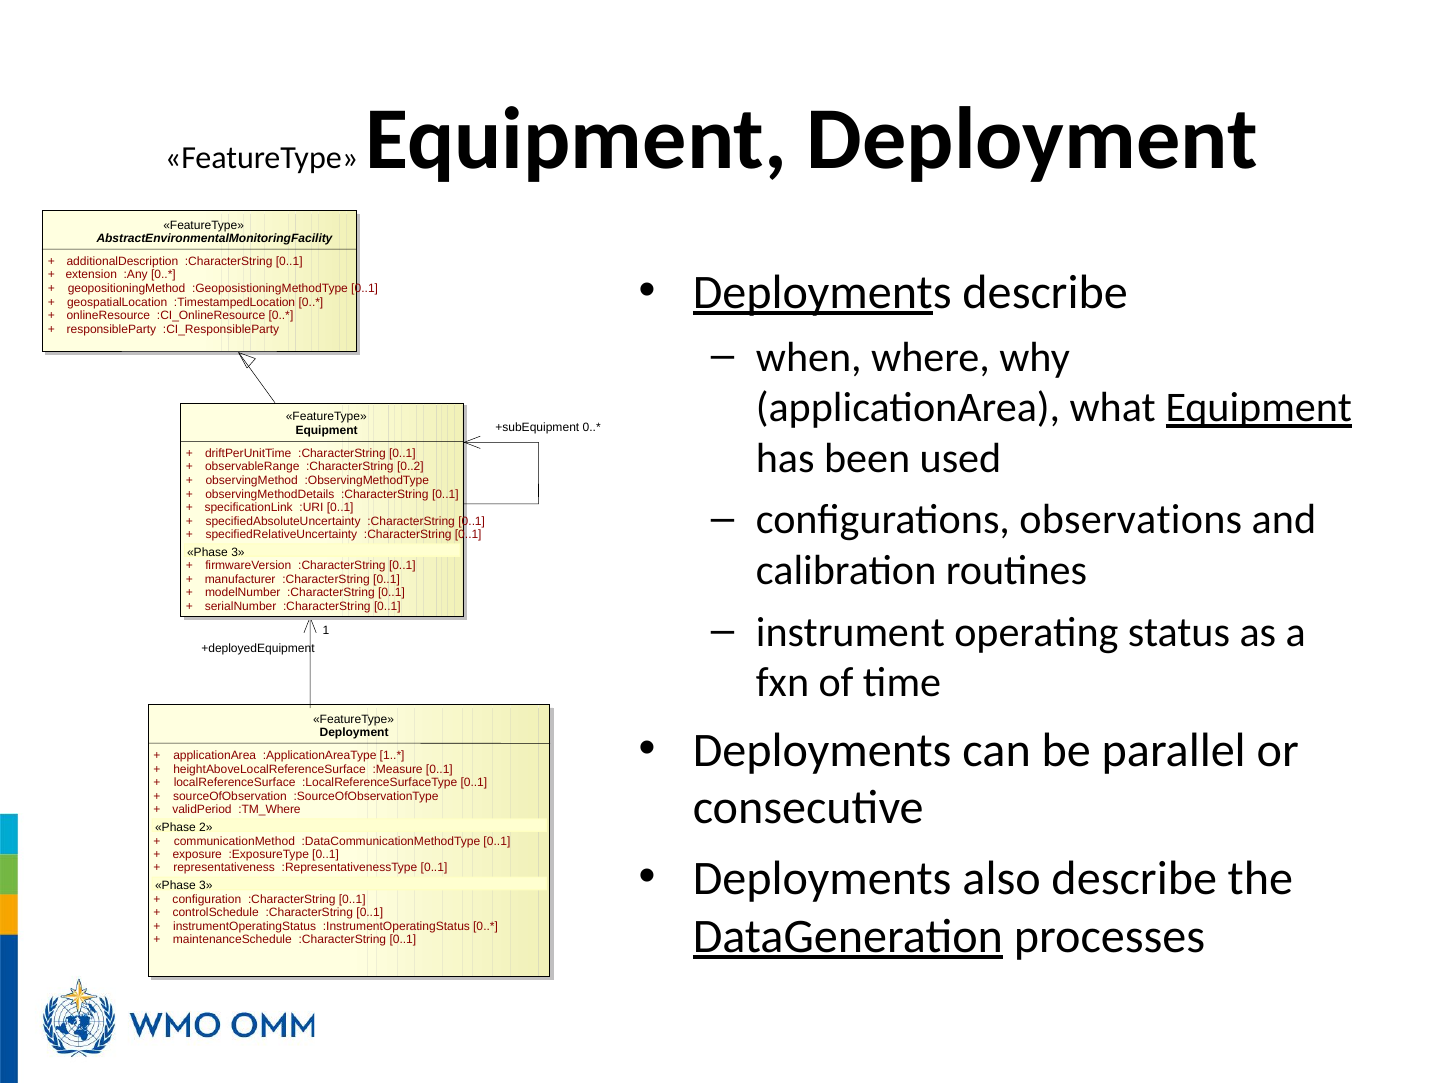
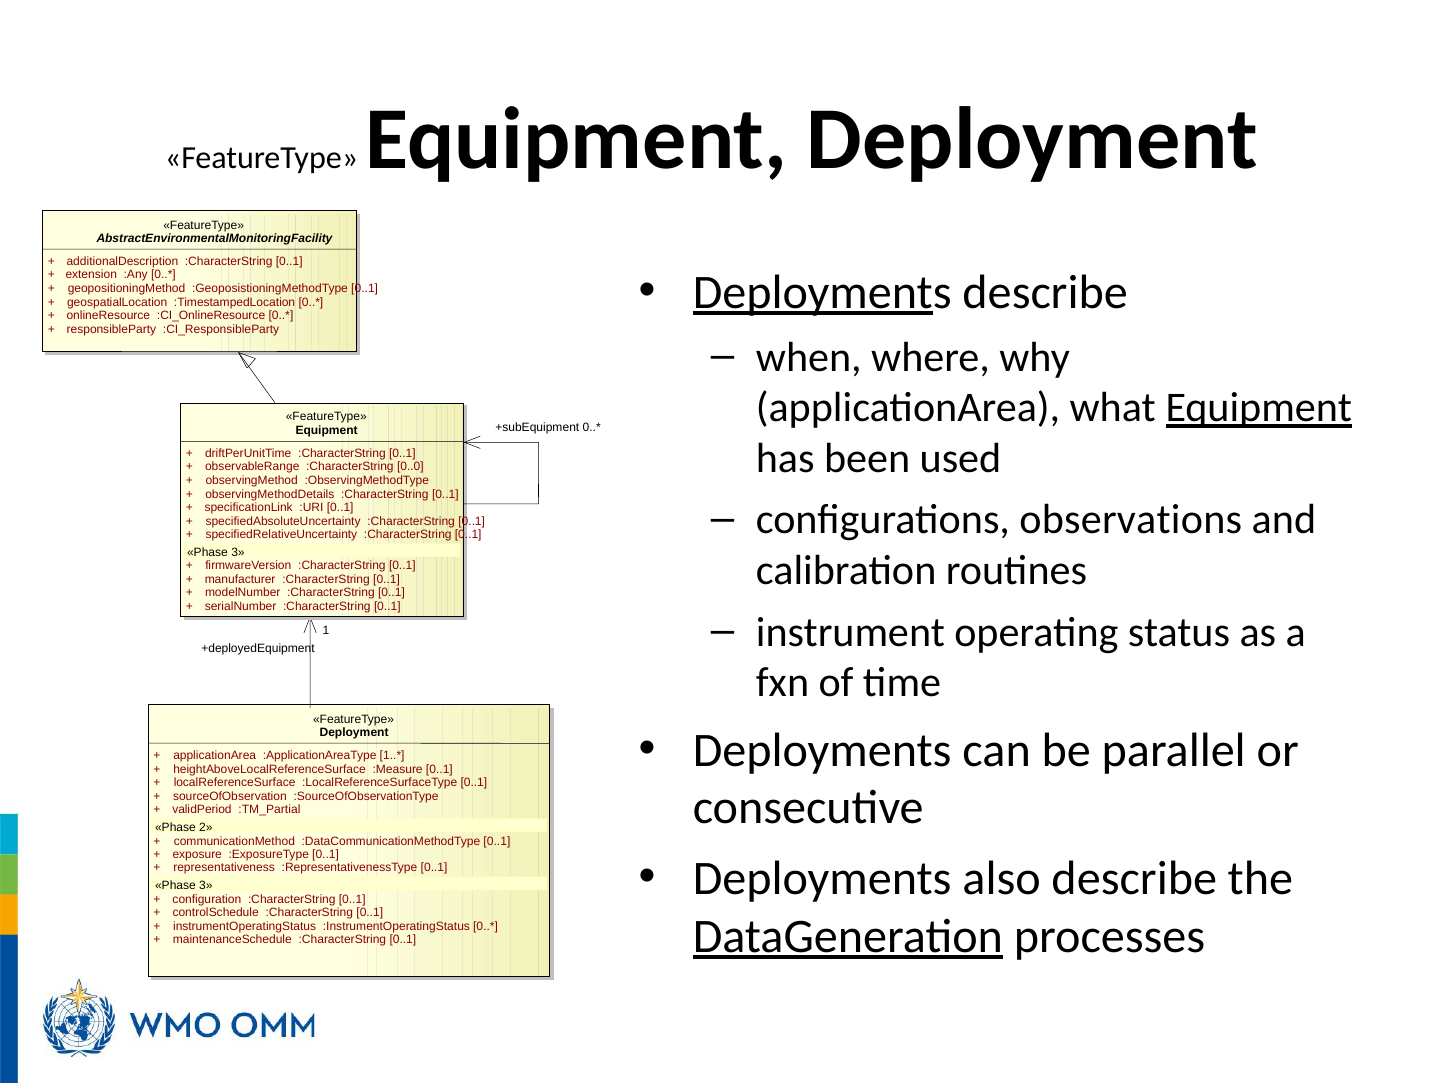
0..2: 0..2 -> 0..0 (410, 467)
:TM_Where: :TM_Where -> :TM_Partial (269, 810)
